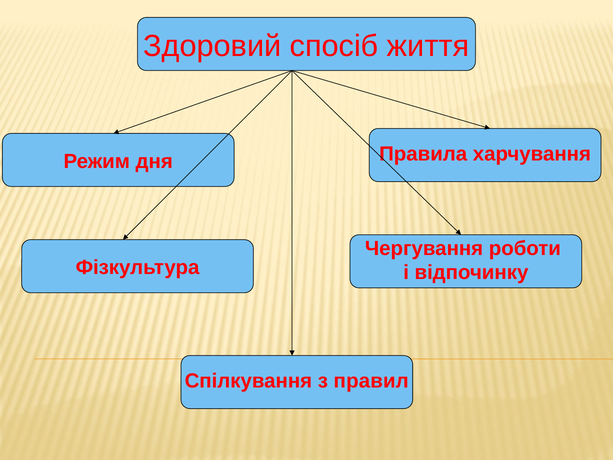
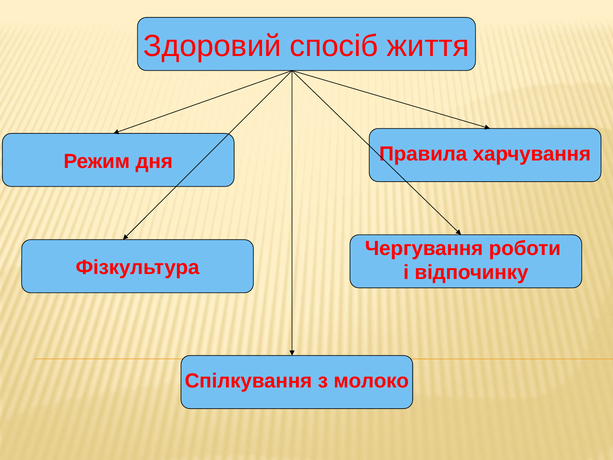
правил: правил -> молоко (371, 381)
